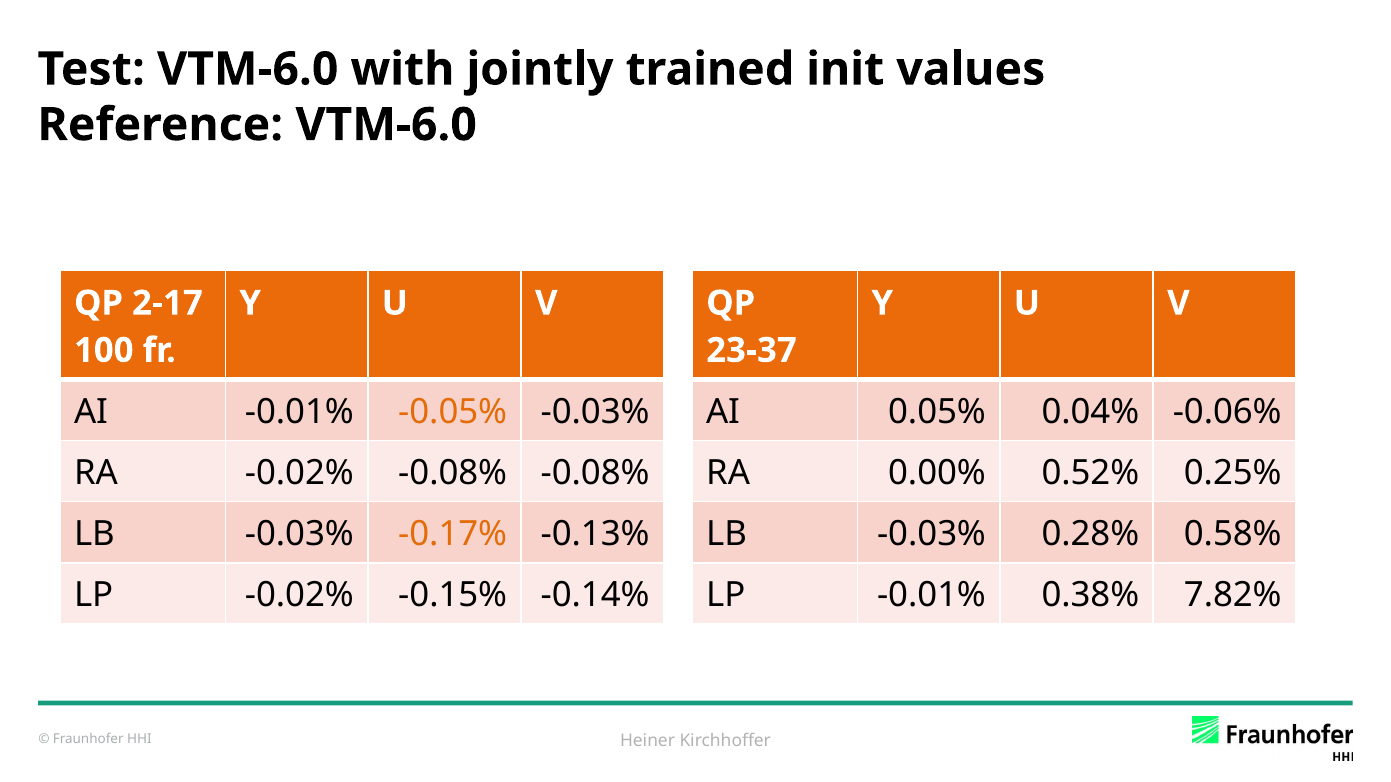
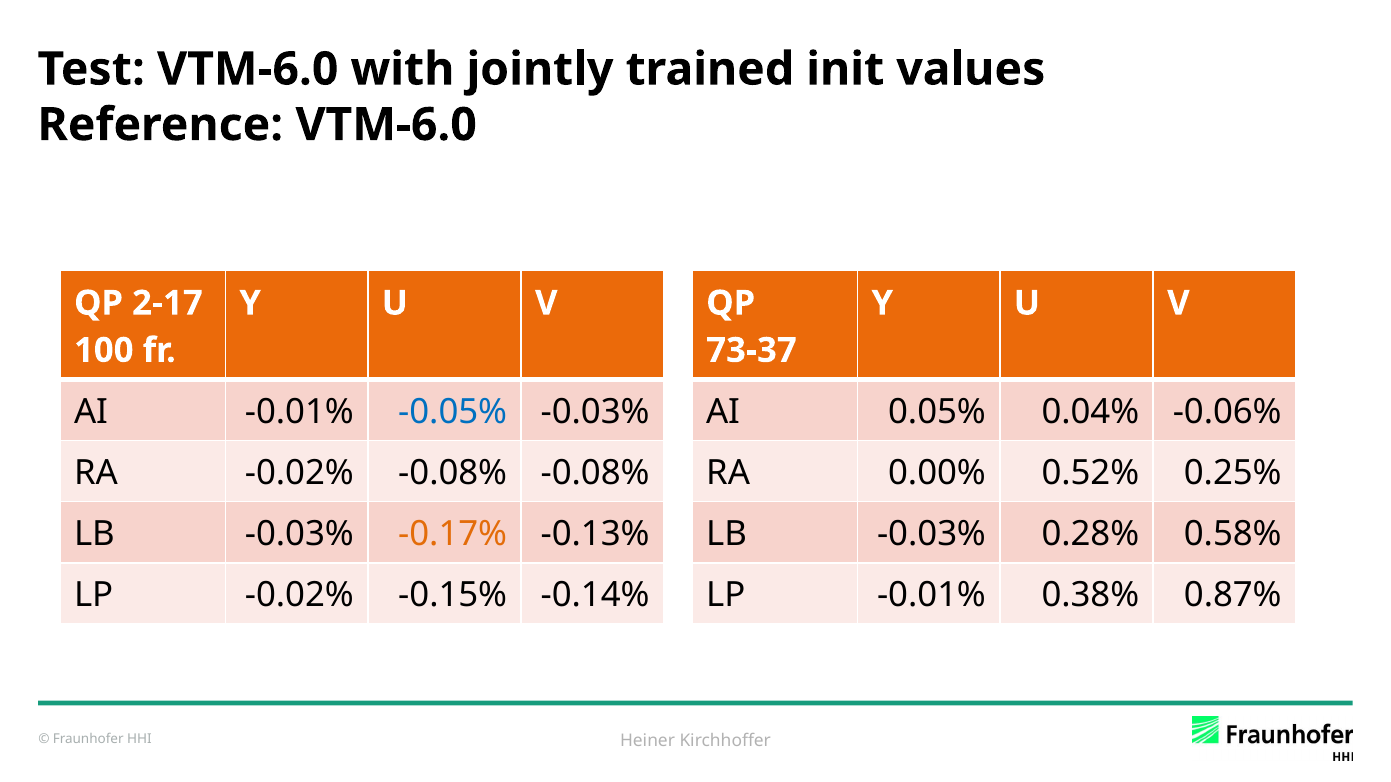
23-37: 23-37 -> 73-37 (752, 351)
-0.05% colour: orange -> blue (453, 412)
7.82%: 7.82% -> 0.87% (1233, 596)
